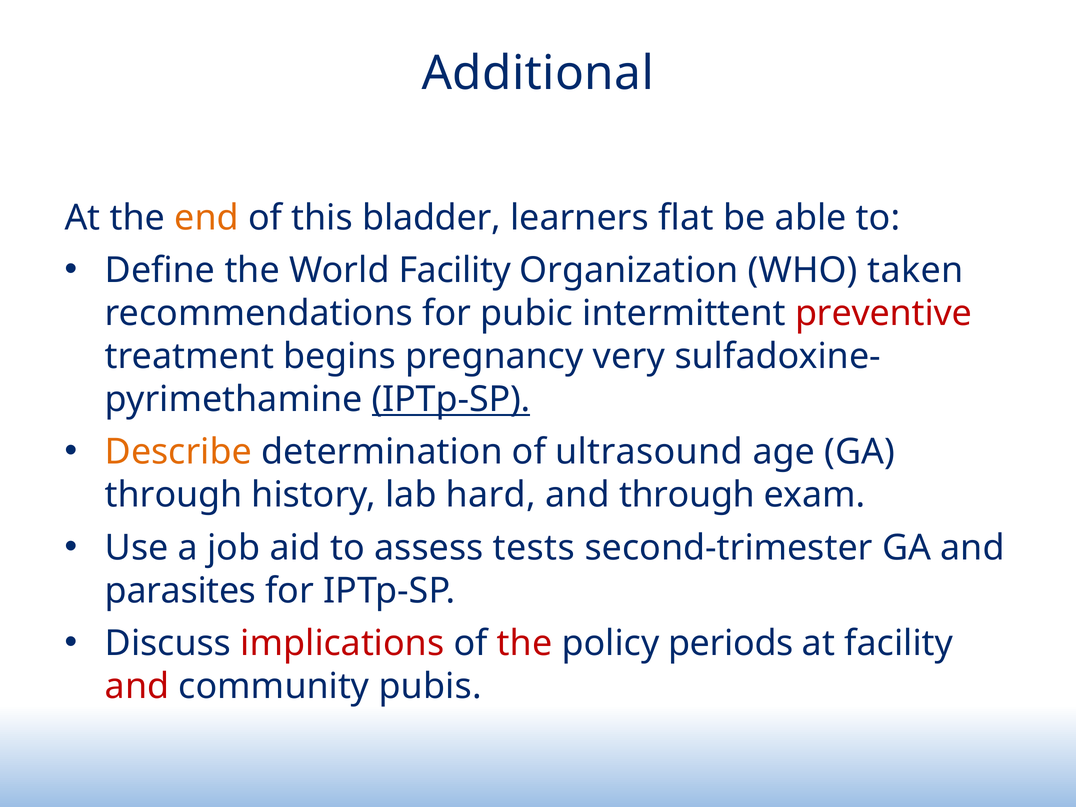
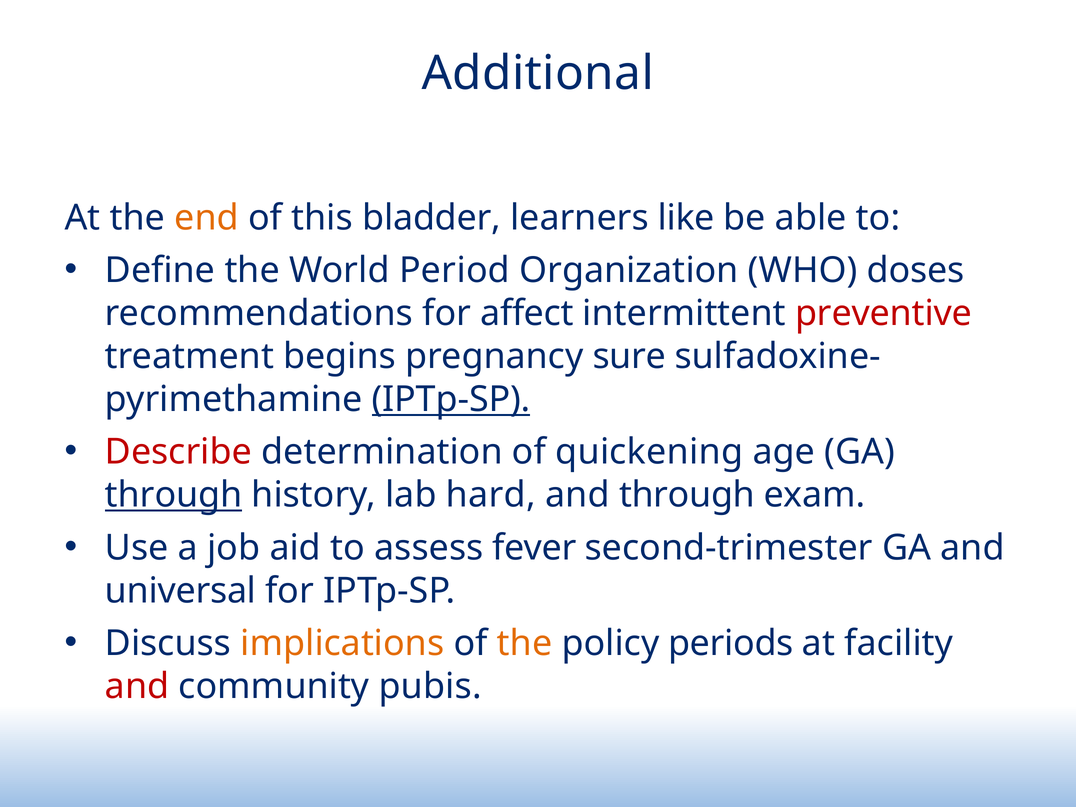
flat: flat -> like (686, 218)
World Facility: Facility -> Period (455, 270)
taken: taken -> doses (916, 270)
pubic: pubic -> affect (527, 313)
very: very -> sure (629, 356)
Describe colour: orange -> red (178, 452)
ultrasound: ultrasound -> quickening (649, 452)
through underline: none -> present (174, 495)
tests: tests -> fever (534, 548)
parasites: parasites -> universal (181, 591)
implications colour: red -> orange (342, 643)
the colour: red -> orange (525, 643)
